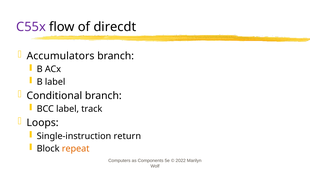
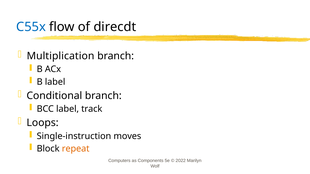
C55x colour: purple -> blue (31, 27)
Accumulators: Accumulators -> Multiplication (61, 56)
return: return -> moves (127, 136)
